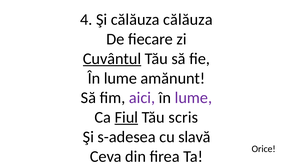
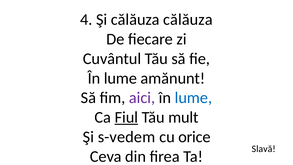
Cuvântul underline: present -> none (112, 59)
lume colour: purple -> blue (193, 98)
scris: scris -> mult (183, 117)
s-adesea: s-adesea -> s-vedem (127, 137)
slavă: slavă -> orice (194, 137)
Orice: Orice -> Slavă (264, 149)
